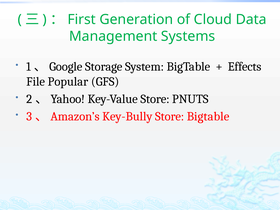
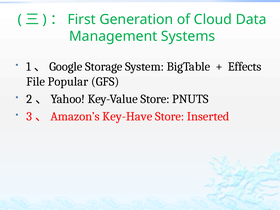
Key-Bully: Key-Bully -> Key-Have (127, 116)
Store Bigtable: Bigtable -> Inserted (208, 116)
